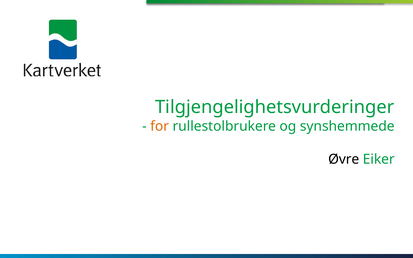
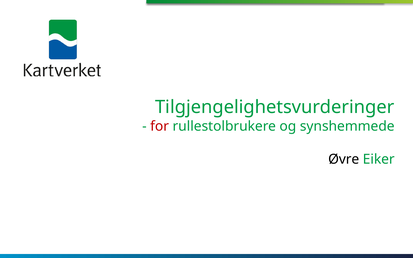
for colour: orange -> red (160, 126)
